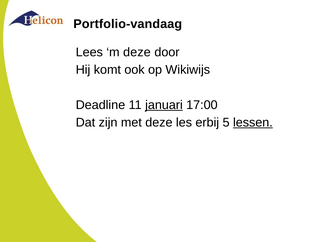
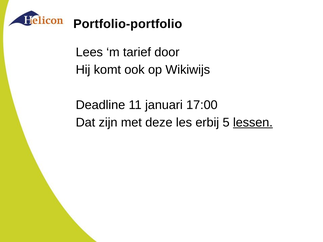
Portfolio-vandaag: Portfolio-vandaag -> Portfolio-portfolio (128, 24)
m deze: deze -> tarief (137, 52)
januari underline: present -> none (164, 105)
